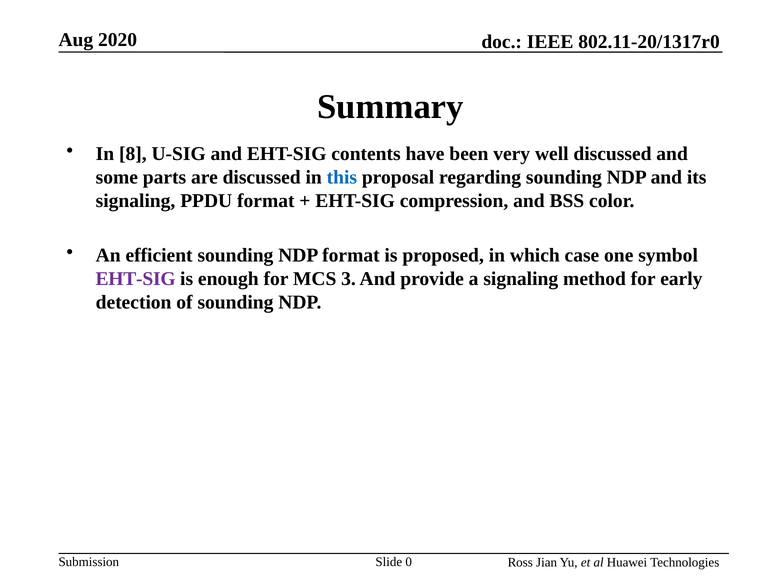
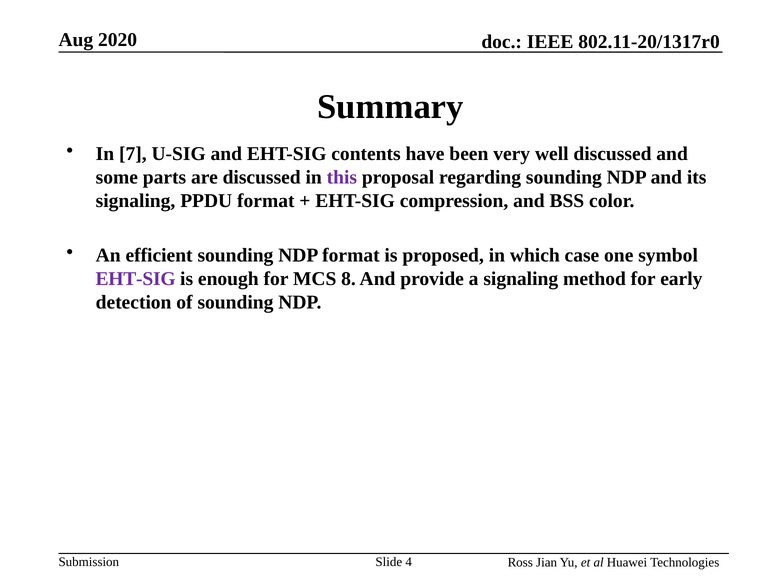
8: 8 -> 7 (133, 154)
this colour: blue -> purple (342, 177)
3: 3 -> 8 (348, 279)
0: 0 -> 4 (409, 562)
